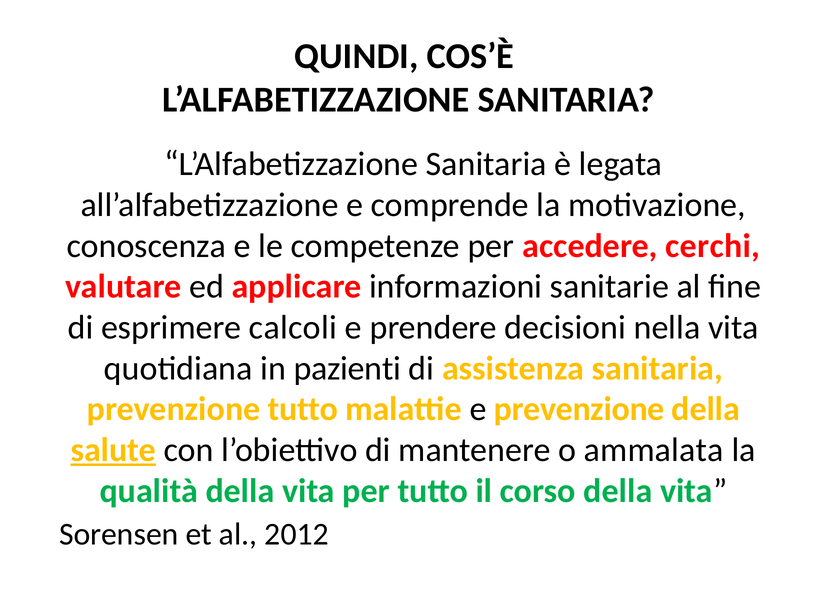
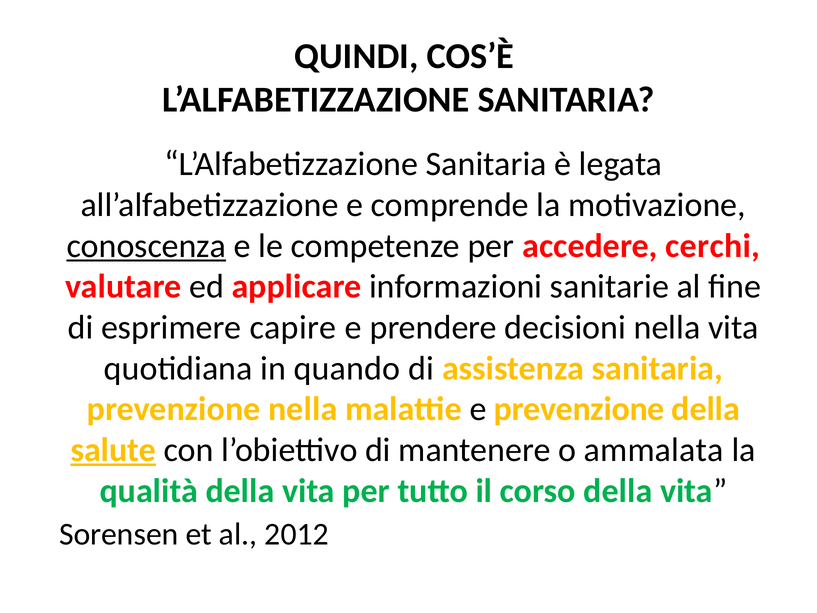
conoscenza underline: none -> present (146, 246)
calcoli: calcoli -> capire (293, 327)
pazienti: pazienti -> quando (347, 368)
prevenzione tutto: tutto -> nella (303, 409)
